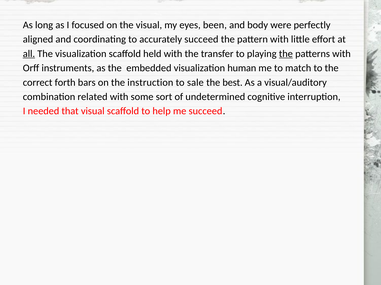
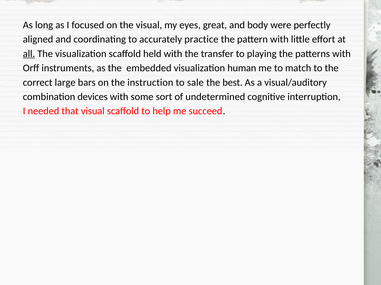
been: been -> great (215, 25)
accurately succeed: succeed -> practice (201, 39)
the underline: present -> none (286, 54)
forth: forth -> large (65, 83)
related: related -> devices (93, 97)
